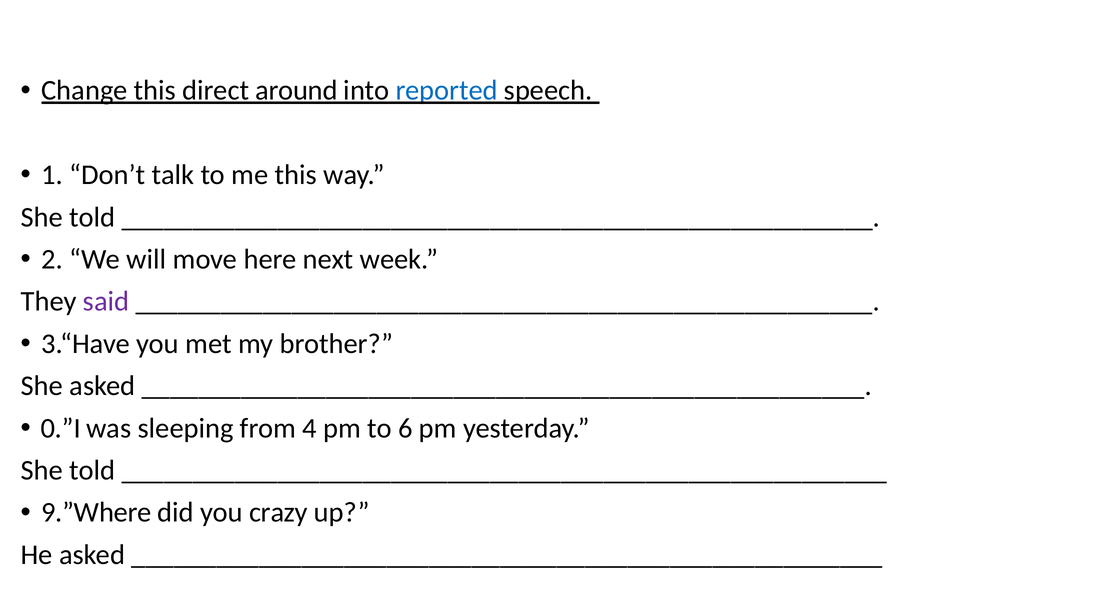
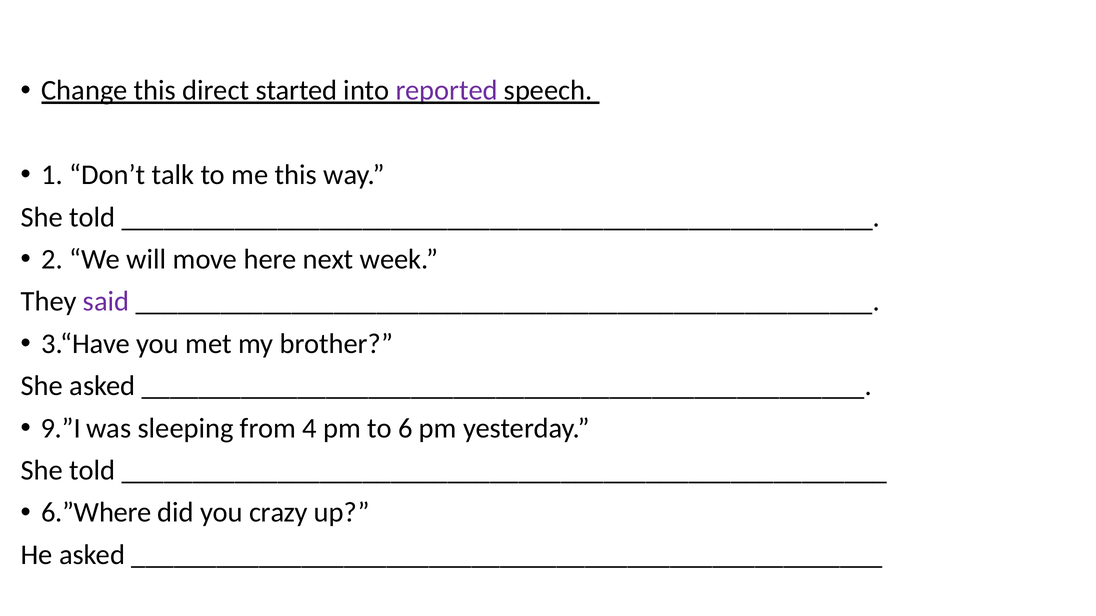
around: around -> started (296, 91)
reported colour: blue -> purple (447, 91)
0.”I: 0.”I -> 9.”I (61, 429)
9.”Where: 9.”Where -> 6.”Where (96, 513)
